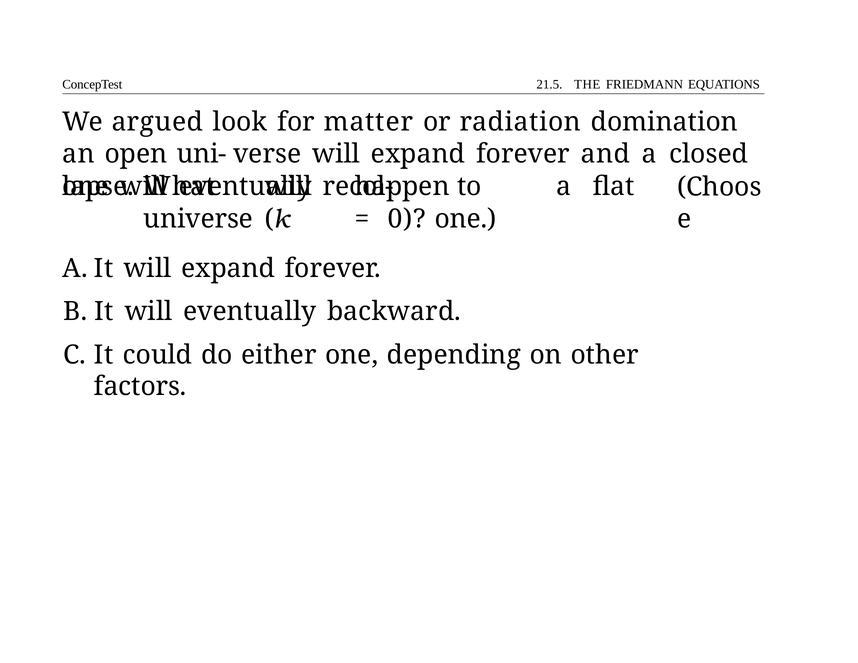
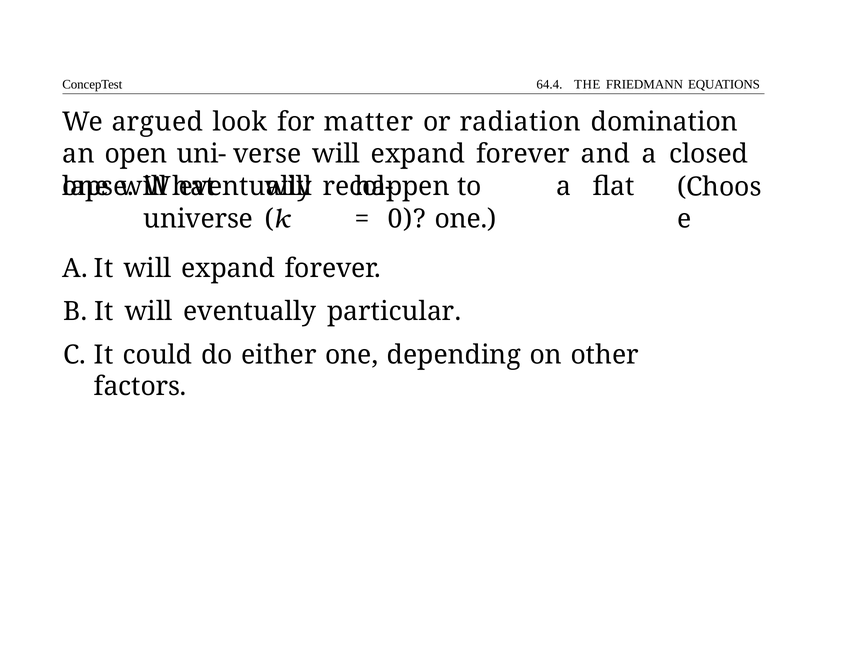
21.5: 21.5 -> 64.4 (549, 85)
backward: backward -> particular (394, 312)
